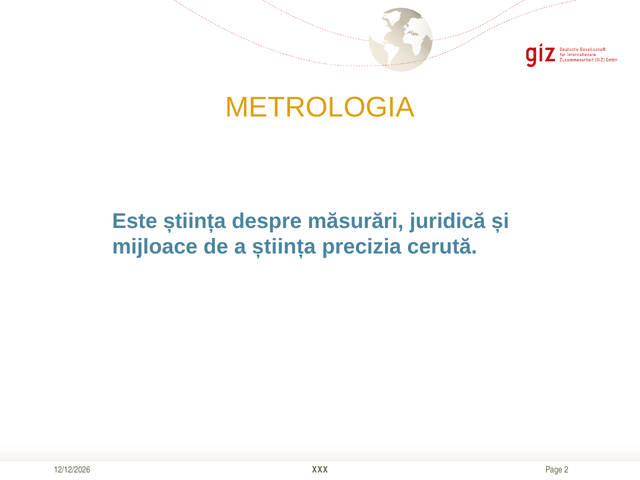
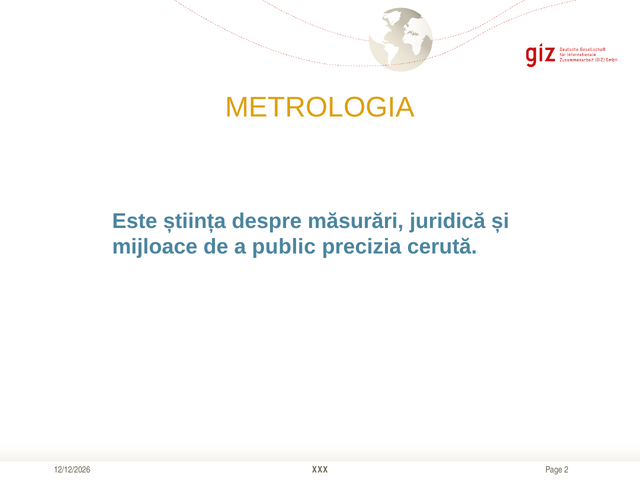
a știința: știința -> public (284, 247)
